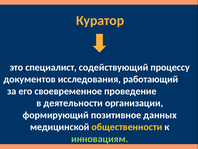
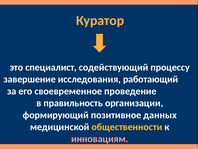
документов: документов -> завершение (30, 79)
деятельности: деятельности -> правильность (73, 103)
инновациям colour: light green -> pink (100, 138)
